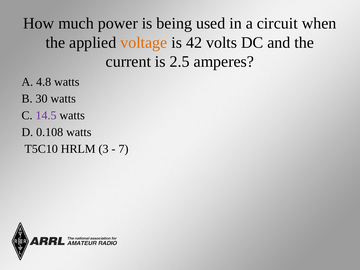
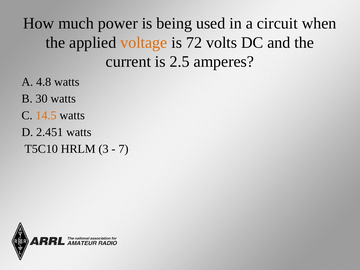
42: 42 -> 72 (194, 43)
14.5 colour: purple -> orange (46, 115)
0.108: 0.108 -> 2.451 (50, 132)
